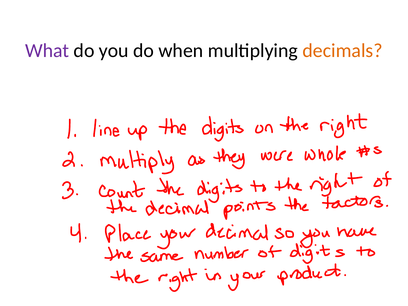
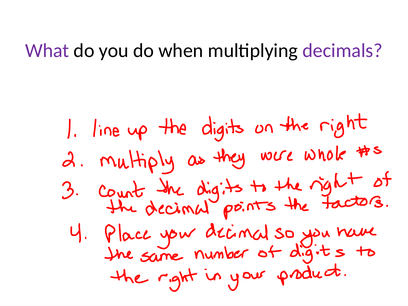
decimals colour: orange -> purple (342, 51)
